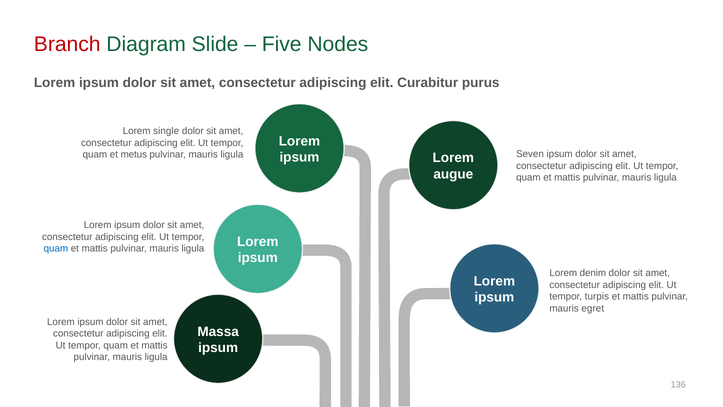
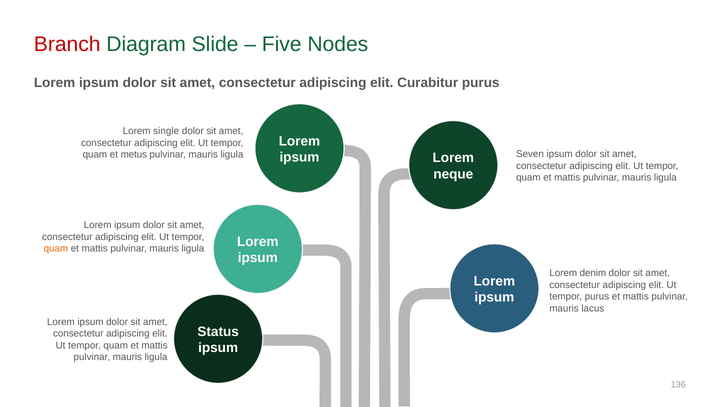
augue: augue -> neque (453, 174)
quam colour: blue -> orange (56, 248)
tempor turpis: turpis -> purus (597, 296)
egret: egret -> lacus (593, 308)
Massa: Massa -> Status (218, 331)
